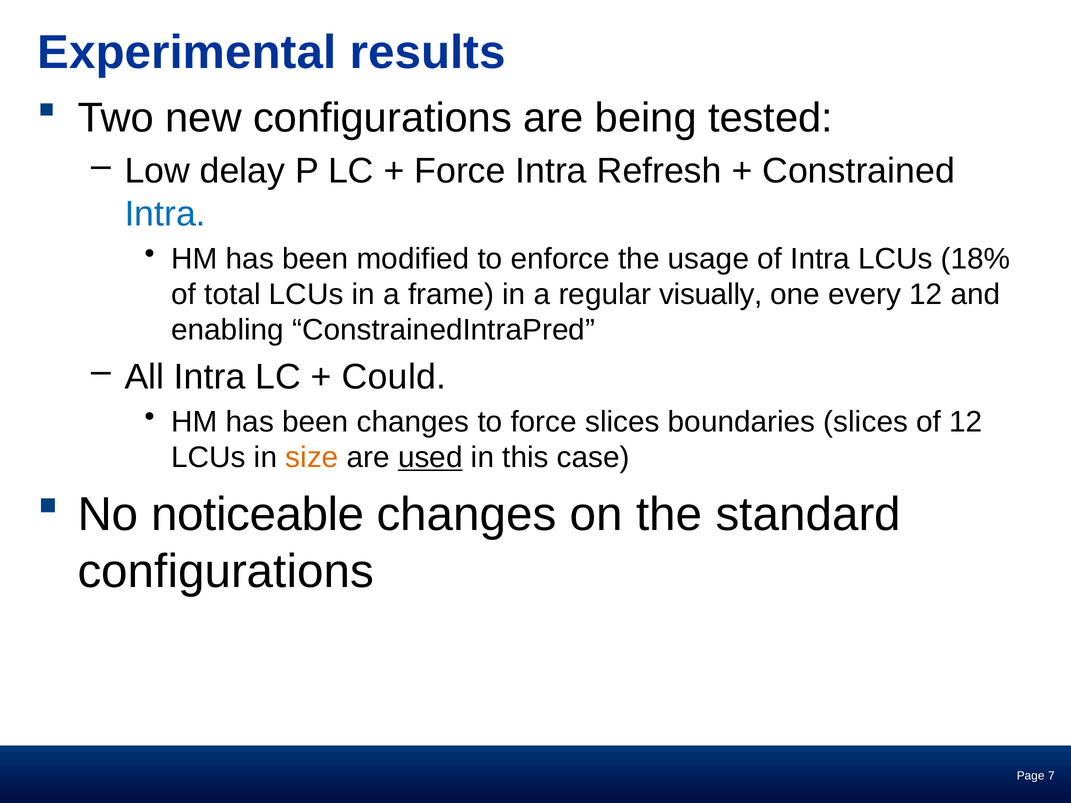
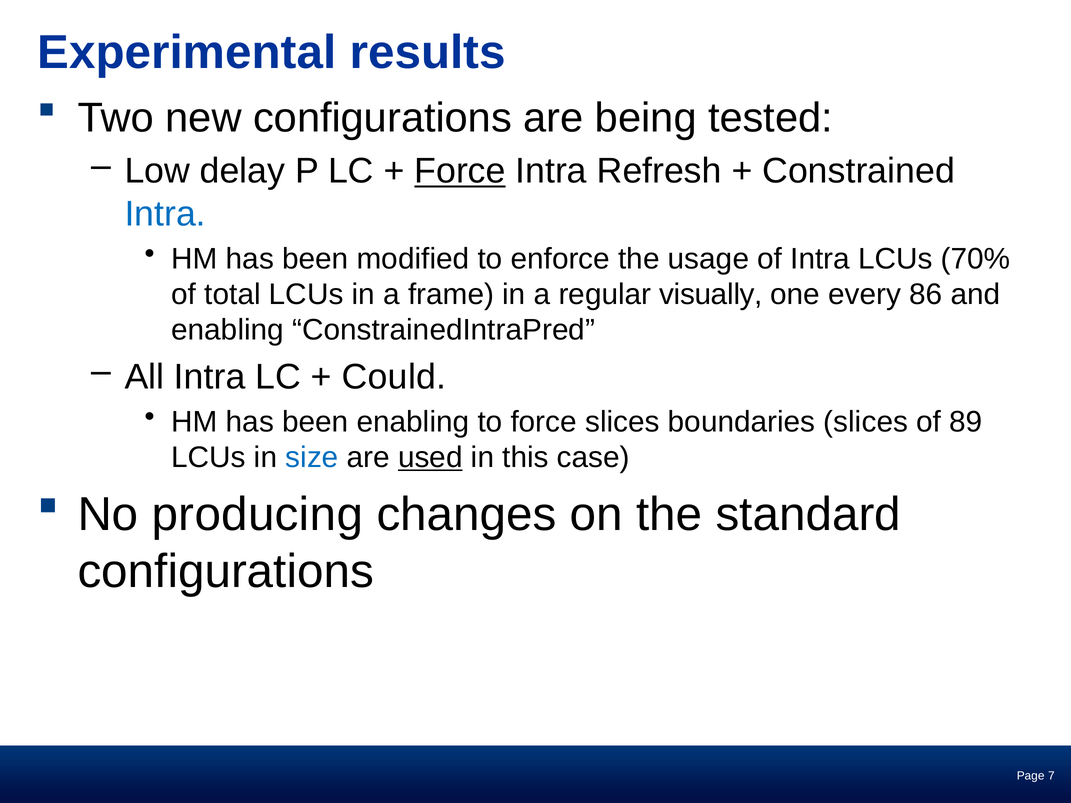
Force underline: none -> present (460, 171)
18%: 18% -> 70% (976, 259)
every 12: 12 -> 86 (926, 295)
been changes: changes -> enabling (413, 422)
of 12: 12 -> 89 (966, 422)
size colour: orange -> blue (312, 458)
noticeable: noticeable -> producing (257, 515)
